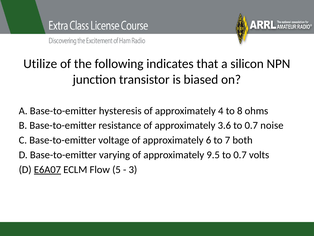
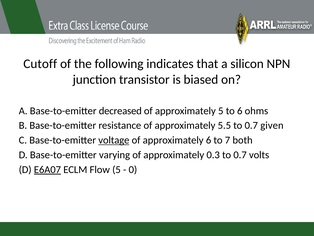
Utilize: Utilize -> Cutoff (40, 64)
hysteresis: hysteresis -> decreased (120, 111)
approximately 4: 4 -> 5 (221, 111)
to 8: 8 -> 6 (240, 111)
3.6: 3.6 -> 5.5 (224, 125)
noise: noise -> given (272, 125)
voltage underline: none -> present (114, 140)
9.5: 9.5 -> 0.3 (213, 155)
3: 3 -> 0 (133, 169)
